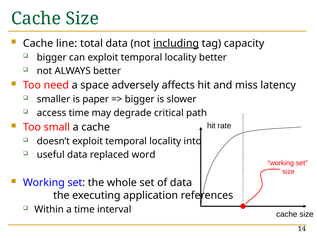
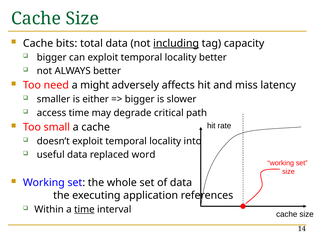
line: line -> bits (67, 43)
space: space -> might (95, 85)
paper: paper -> either (96, 99)
time underline: none -> present (84, 209)
